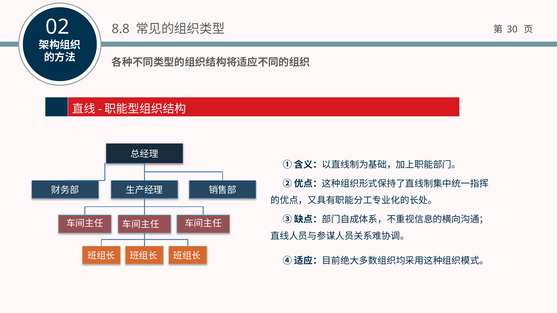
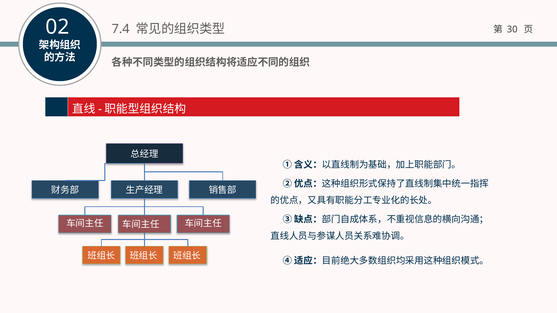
8.8: 8.8 -> 7.4 (121, 29)
